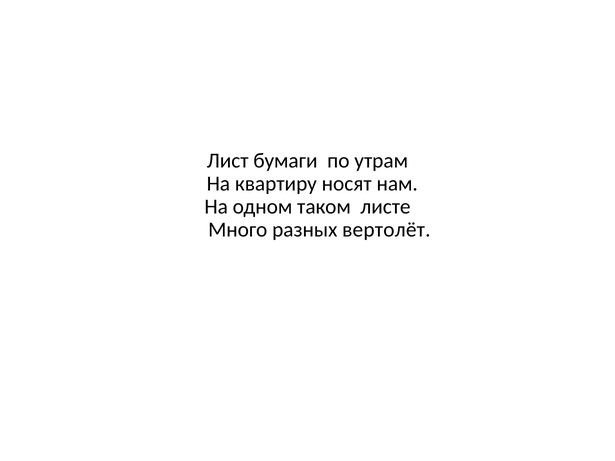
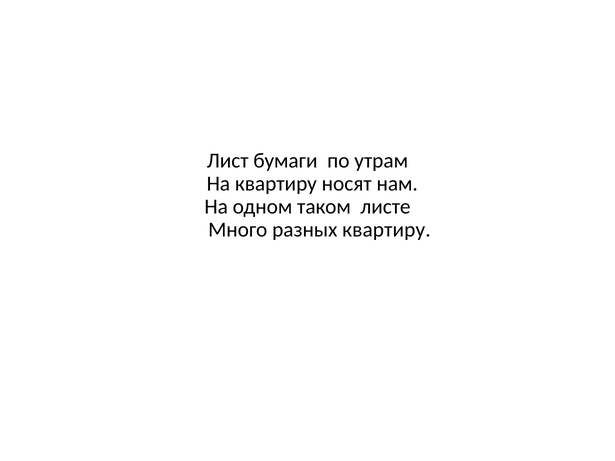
разных вертолёт: вертолёт -> квартиру (386, 230)
